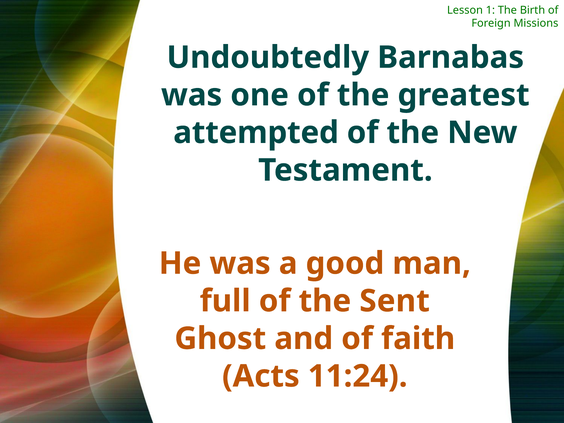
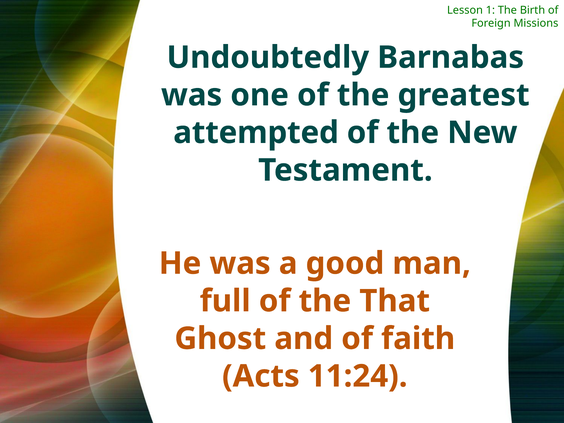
Sent: Sent -> That (395, 301)
